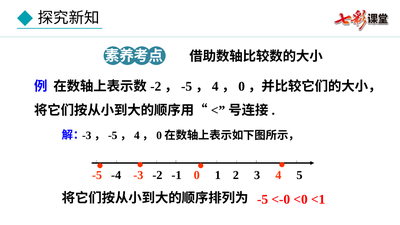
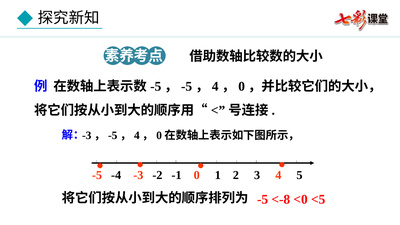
-2: -2 -> -5 (156, 87)
<-0: <-0 -> <-8 (281, 200)
<1: <1 -> <5 (318, 200)
